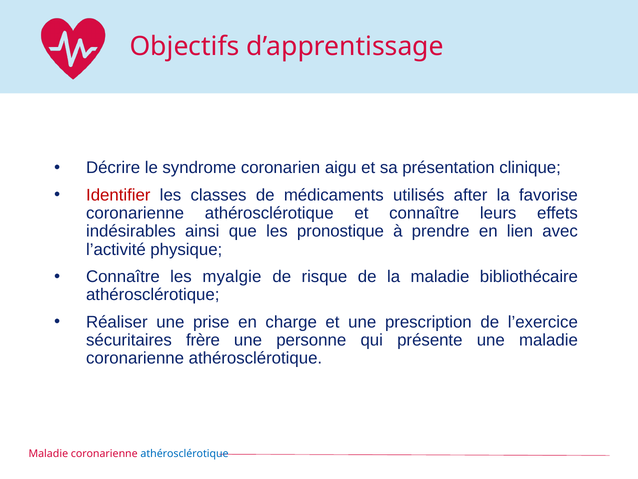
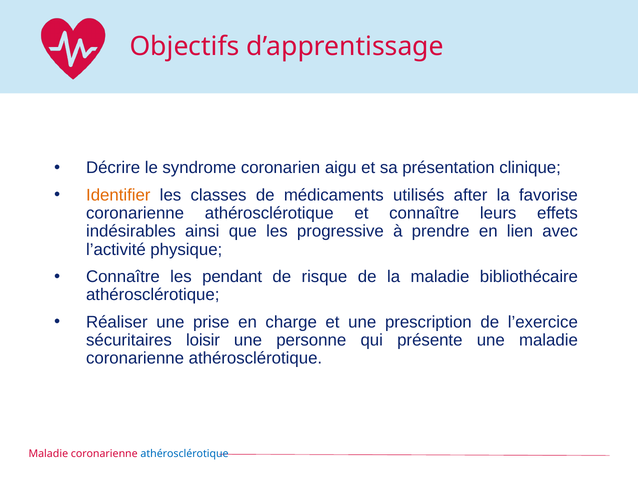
Identifier colour: red -> orange (118, 195)
pronostique: pronostique -> progressive (340, 231)
myalgie: myalgie -> pendant (232, 276)
frère: frère -> loisir (203, 340)
